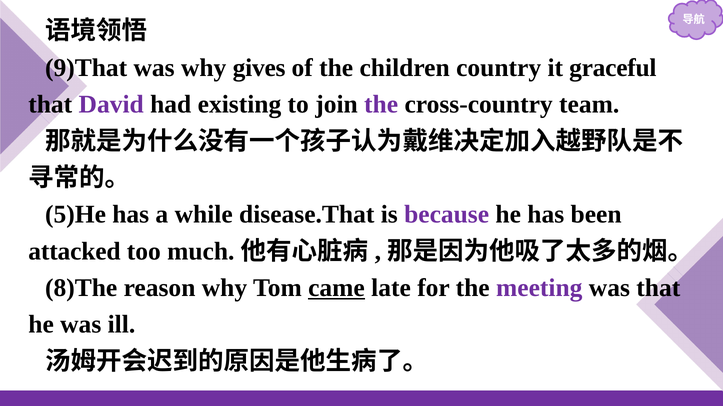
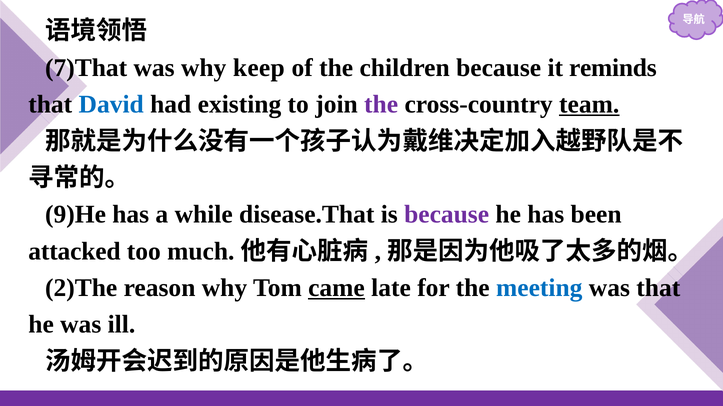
9)That: 9)That -> 7)That (86, 68)
gives: gives -> keep (259, 68)
children country: country -> because (499, 68)
graceful: graceful -> reminds (613, 68)
David colour: purple -> blue (111, 105)
team underline: none -> present (589, 105)
5)He: 5)He -> 9)He (76, 215)
8)The: 8)The -> 2)The (81, 288)
meeting colour: purple -> blue (539, 288)
